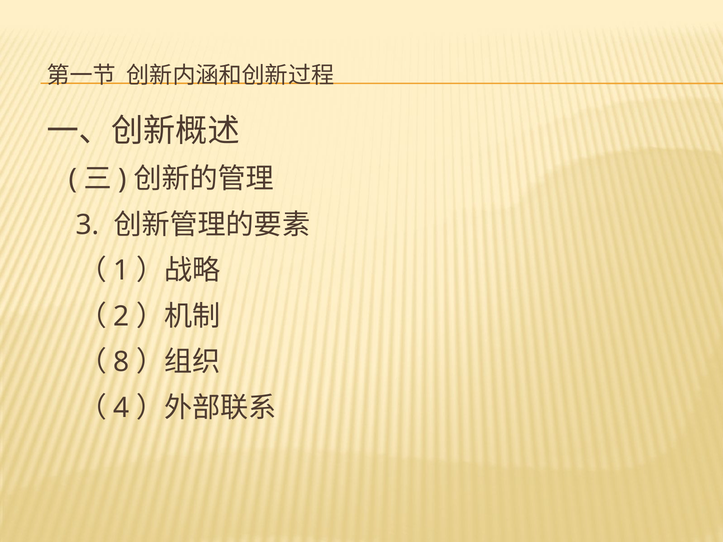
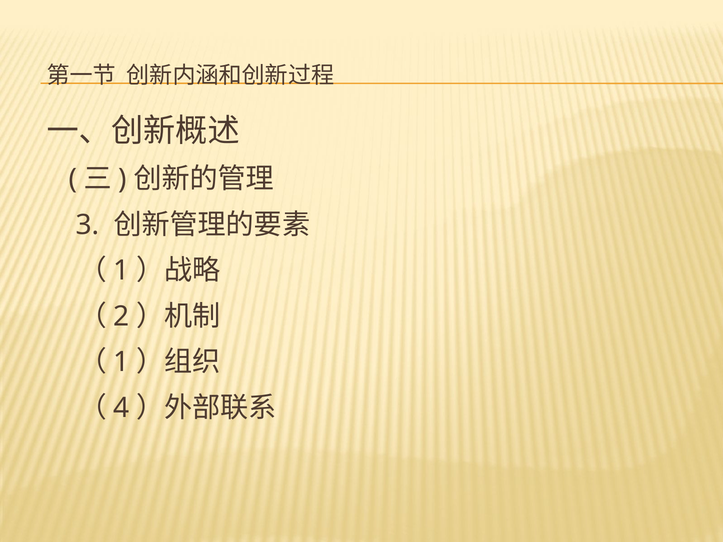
8: 8 -> 1 (121, 362)
